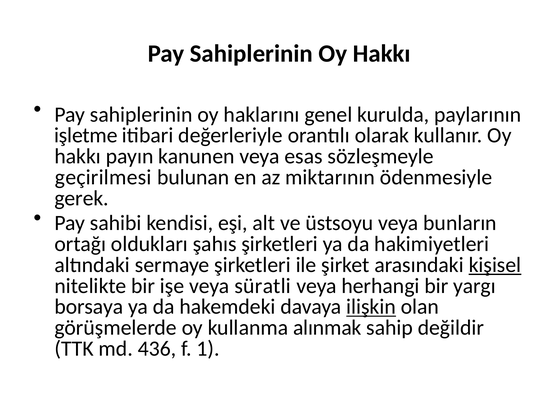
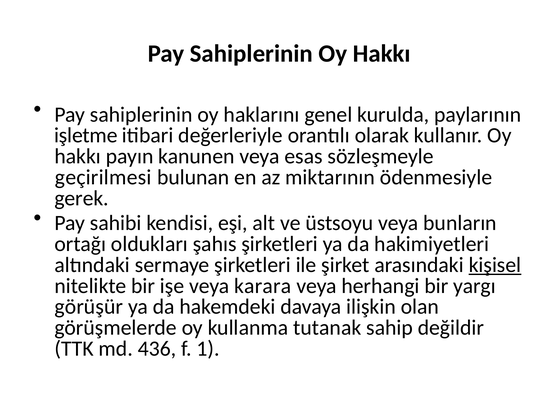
süratli: süratli -> karara (263, 285)
borsaya: borsaya -> görüşür (89, 306)
ilişkin underline: present -> none (371, 306)
alınmak: alınmak -> tutanak (327, 327)
